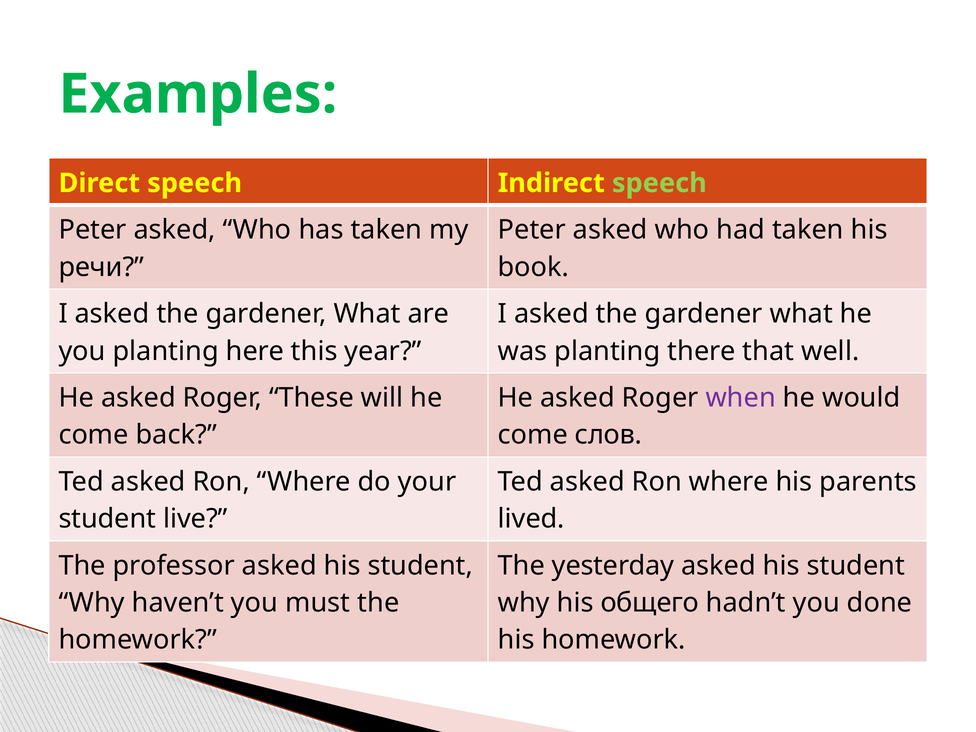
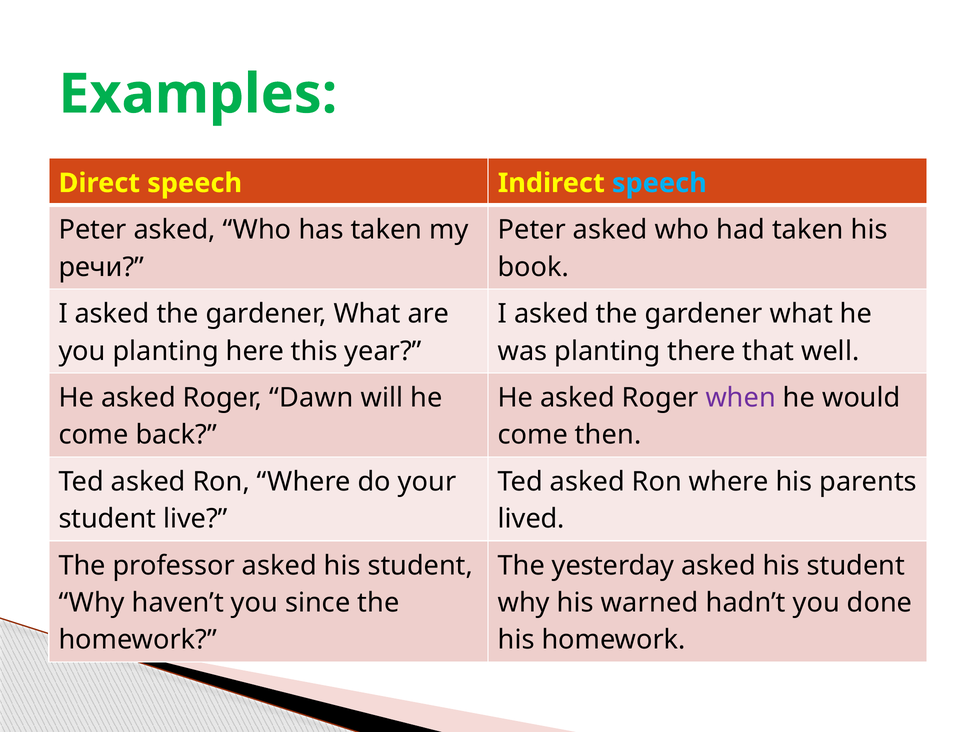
speech colour: light green -> light blue (659, 183)
These: These -> Dawn (311, 398)
слов: слов -> then (608, 435)
must: must -> since (318, 603)
общего: общего -> warned (650, 603)
